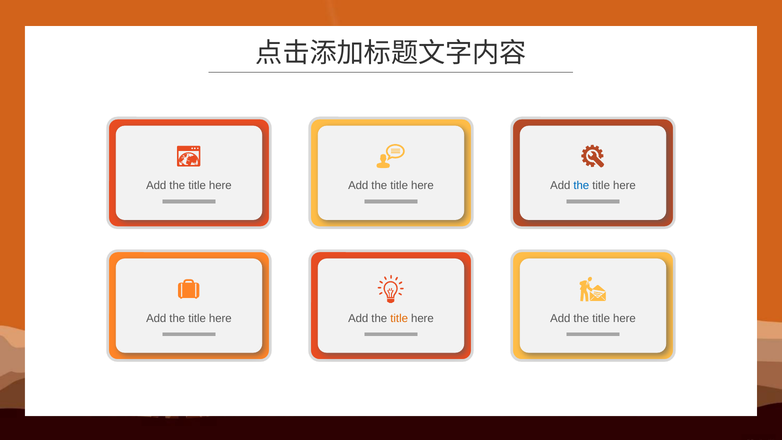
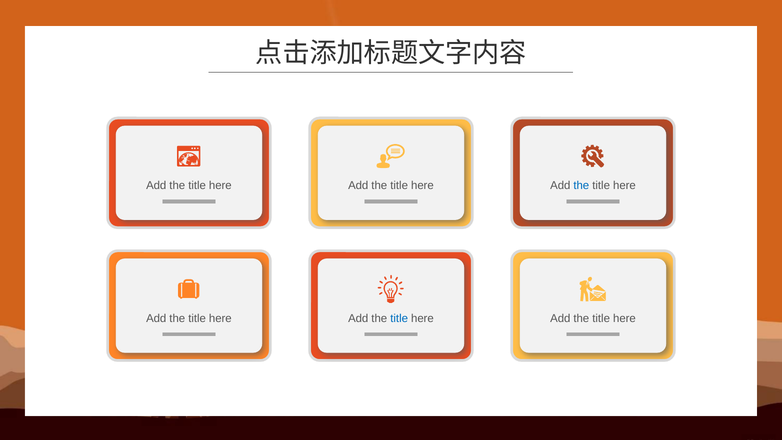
title colour: orange -> blue (399, 318)
